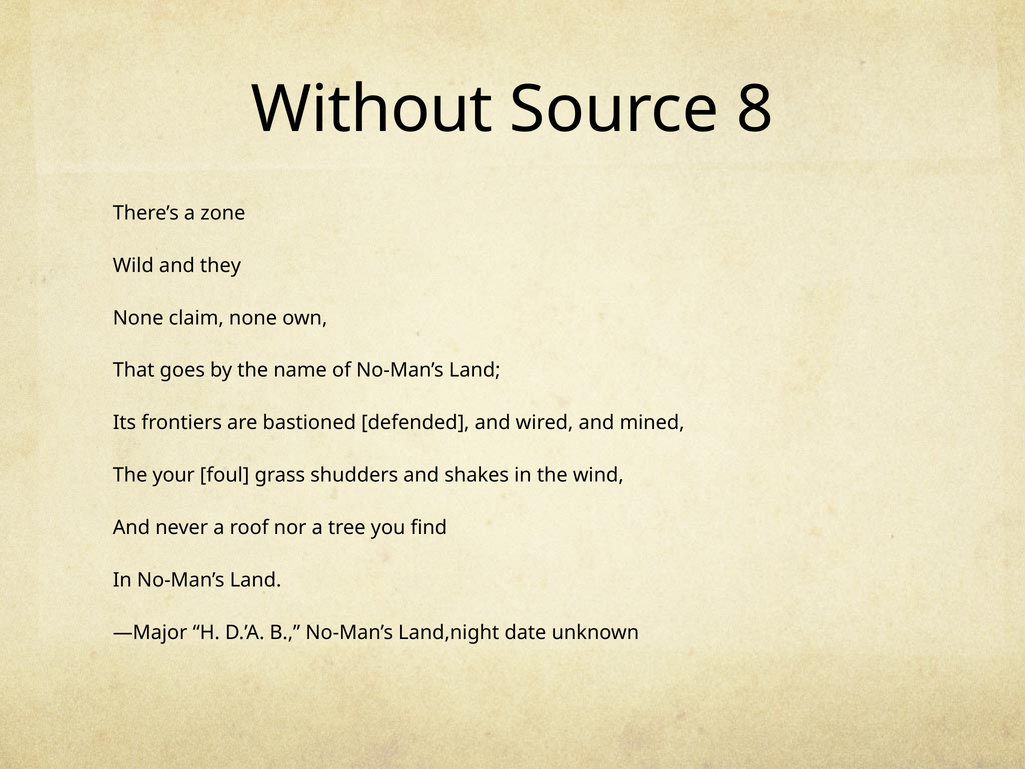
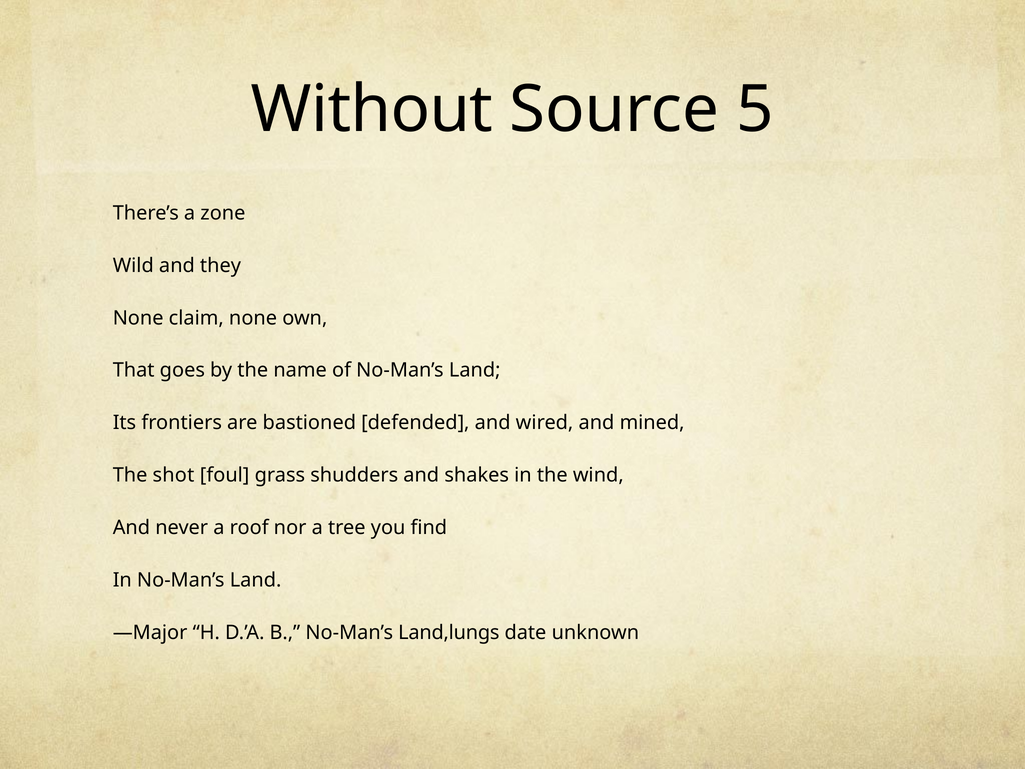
8: 8 -> 5 (755, 110)
your: your -> shot (173, 475)
Land,night: Land,night -> Land,lungs (449, 632)
